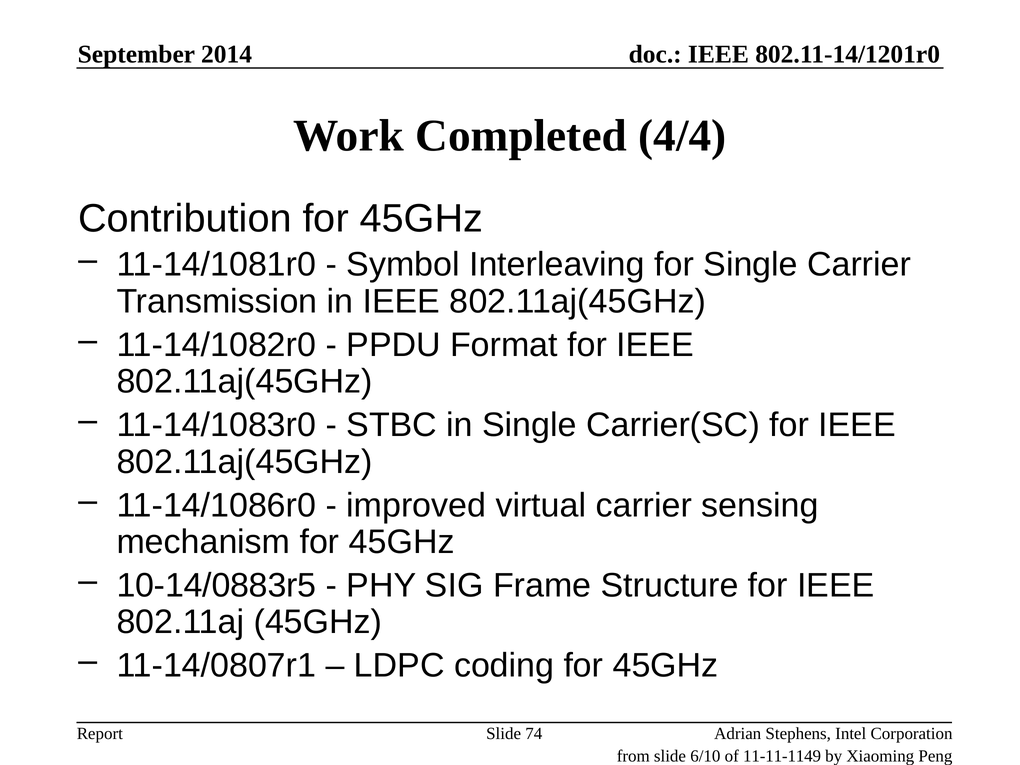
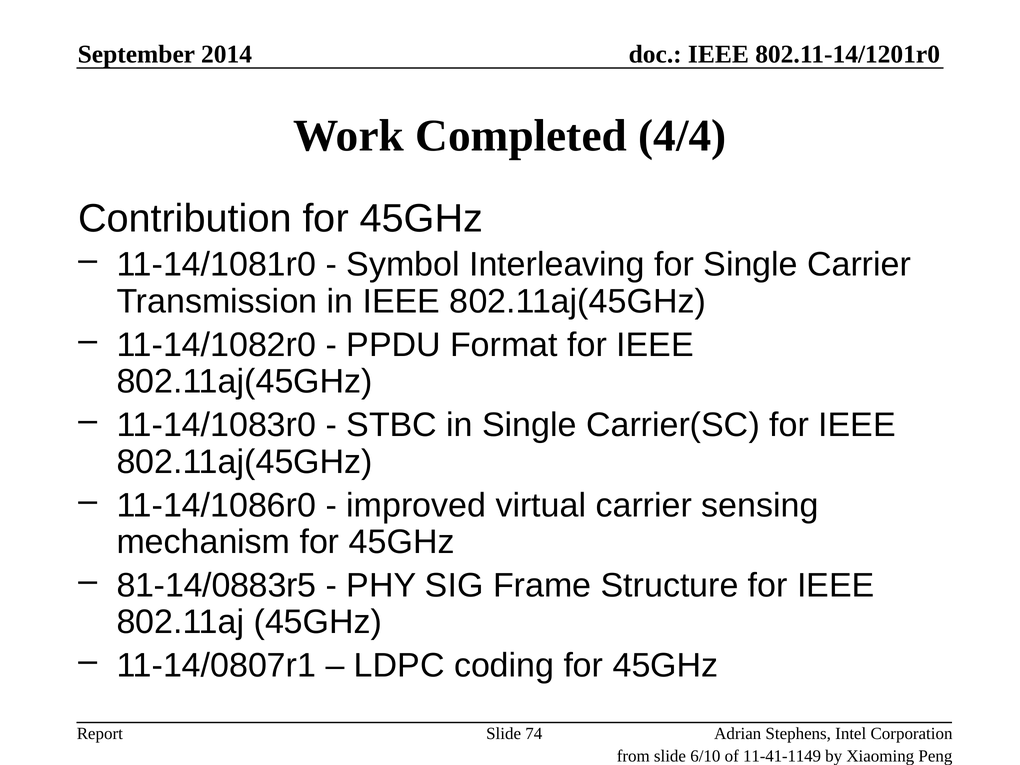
10-14/0883r5: 10-14/0883r5 -> 81-14/0883r5 (216, 586)
11-11-1149: 11-11-1149 -> 11-41-1149 (782, 756)
